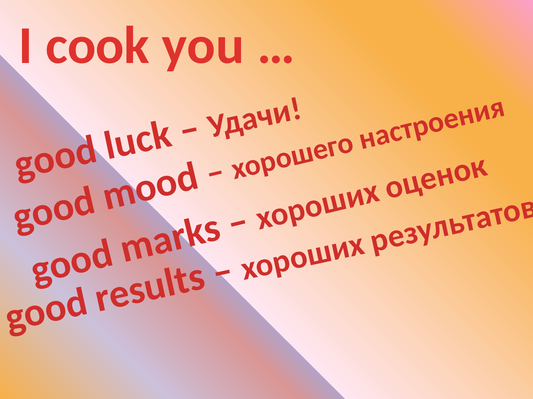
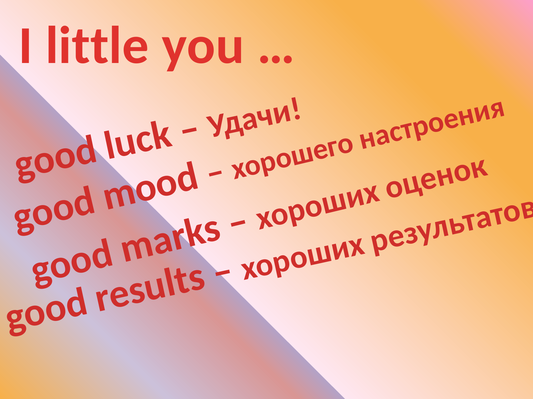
cook: cook -> little (97, 46)
